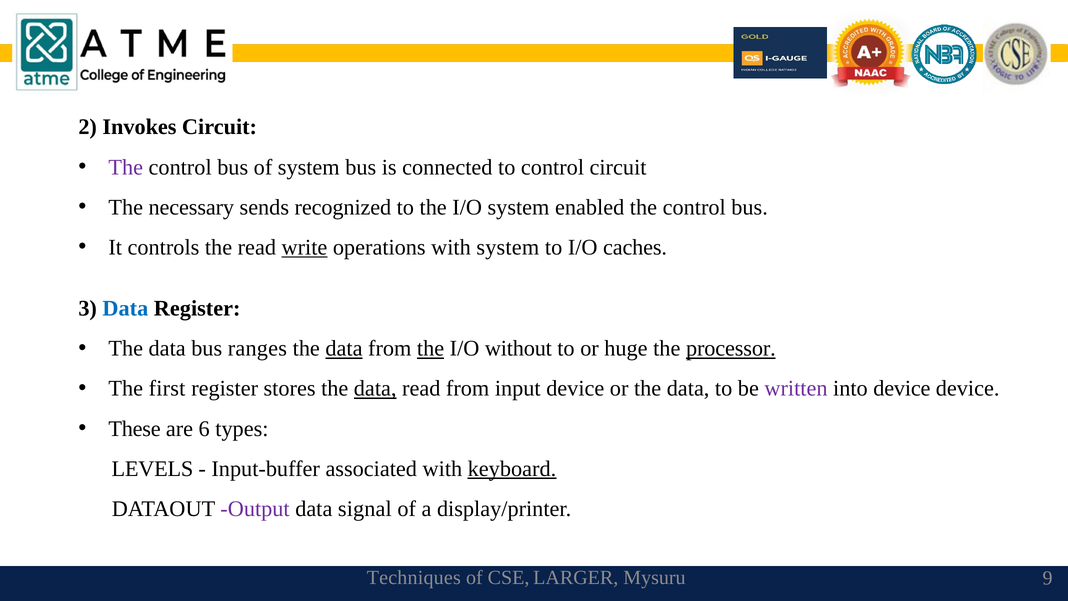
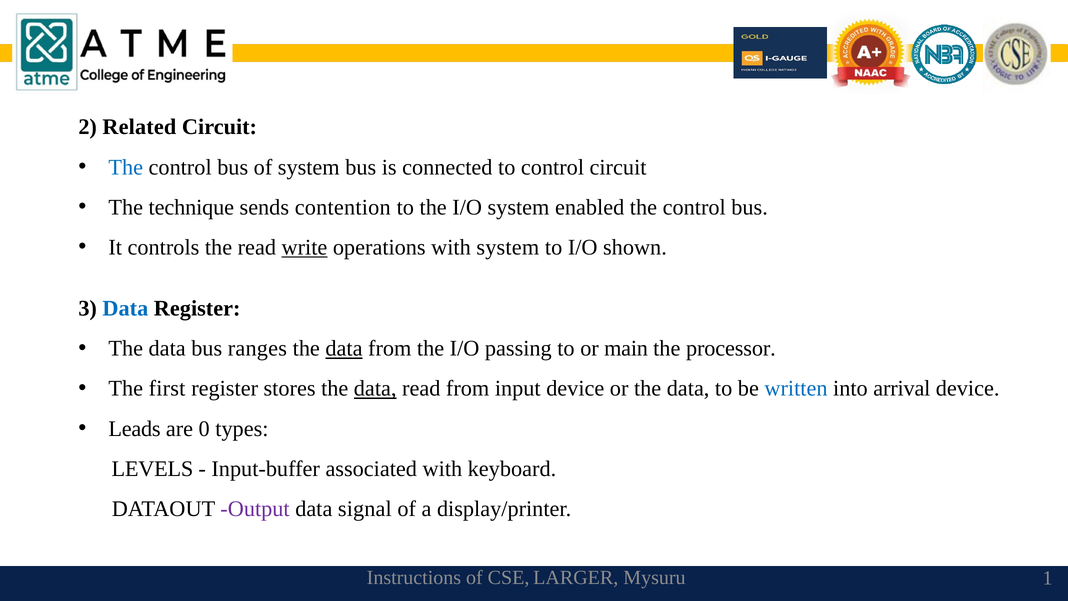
Invokes: Invokes -> Related (139, 127)
The colour: purple -> blue (126, 167)
necessary: necessary -> technique (191, 207)
recognized: recognized -> contention (343, 207)
caches: caches -> shown (635, 247)
the underline: present -> none (431, 348)
without: without -> passing (518, 348)
huge: huge -> main (626, 348)
processor underline: present -> none (731, 348)
written colour: purple -> blue (796, 388)
into device: device -> arrival (902, 388)
These: These -> Leads (135, 428)
6: 6 -> 0 (204, 428)
keyboard underline: present -> none (512, 469)
Techniques: Techniques -> Instructions (414, 578)
9: 9 -> 1 (1048, 578)
